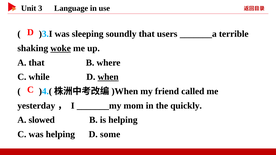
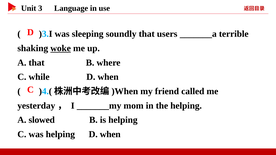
when underline: present -> none (108, 77)
the quickly: quickly -> helping (186, 106)
helping D some: some -> when (110, 134)
